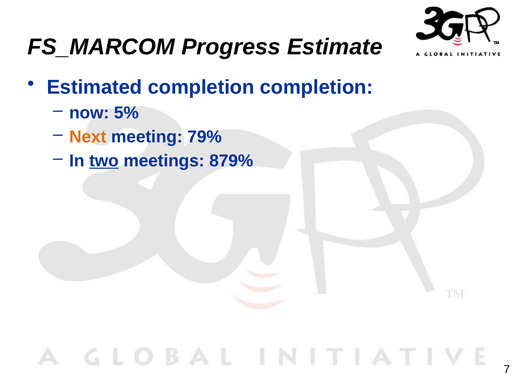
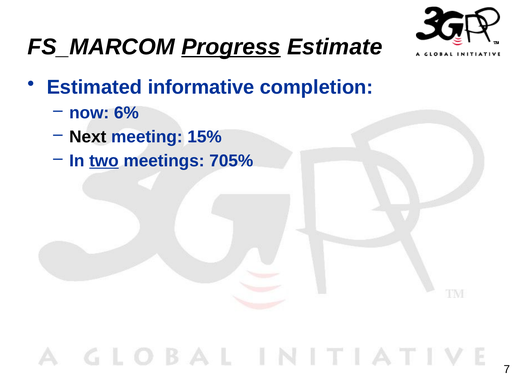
Progress underline: none -> present (231, 47)
Estimated completion: completion -> informative (201, 87)
5%: 5% -> 6% (126, 113)
Next colour: orange -> black (88, 137)
79%: 79% -> 15% (205, 137)
879%: 879% -> 705% (231, 161)
